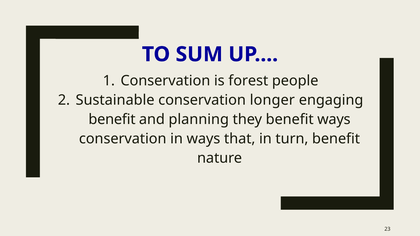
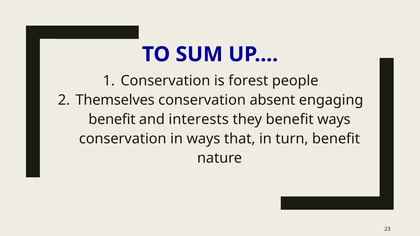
Sustainable: Sustainable -> Themselves (115, 100)
longer: longer -> absent (272, 100)
planning: planning -> interests (199, 119)
